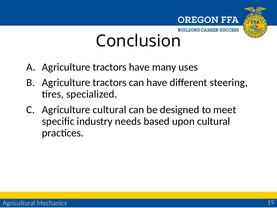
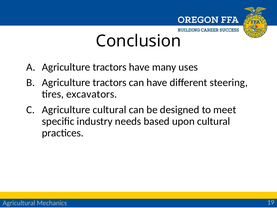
specialized: specialized -> excavators (92, 94)
